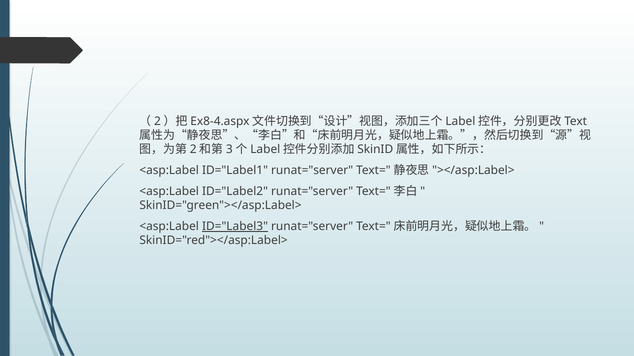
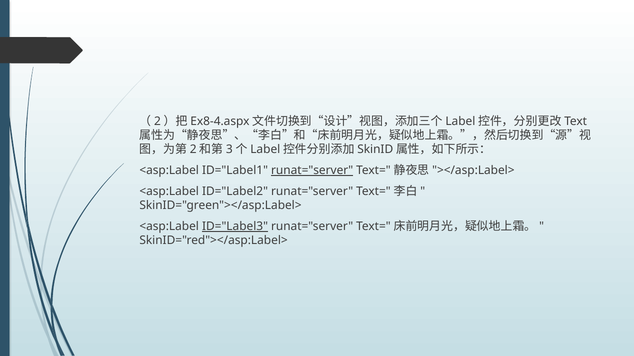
runat="server underline: none -> present (312, 171)
